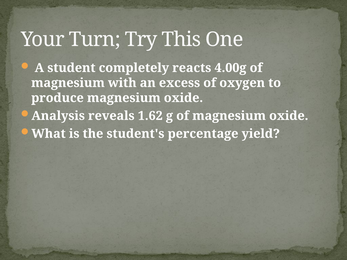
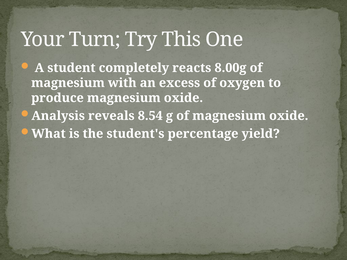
4.00g: 4.00g -> 8.00g (230, 68)
1.62: 1.62 -> 8.54 (150, 116)
